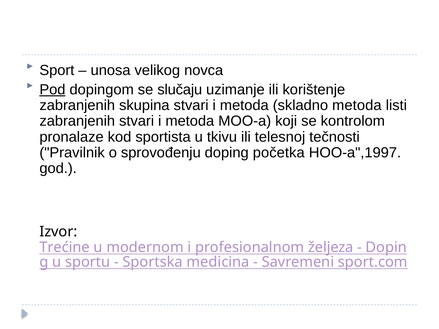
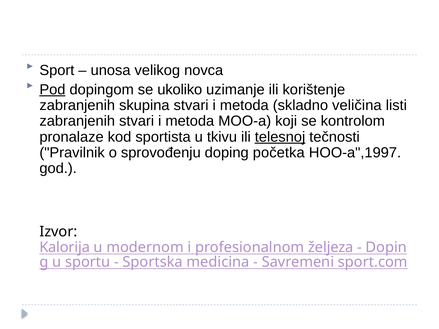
slučaju: slučaju -> ukoliko (180, 90)
skladno metoda: metoda -> veličina (357, 105)
telesnoj underline: none -> present (280, 137)
Trećine: Trećine -> Kalorija (65, 248)
